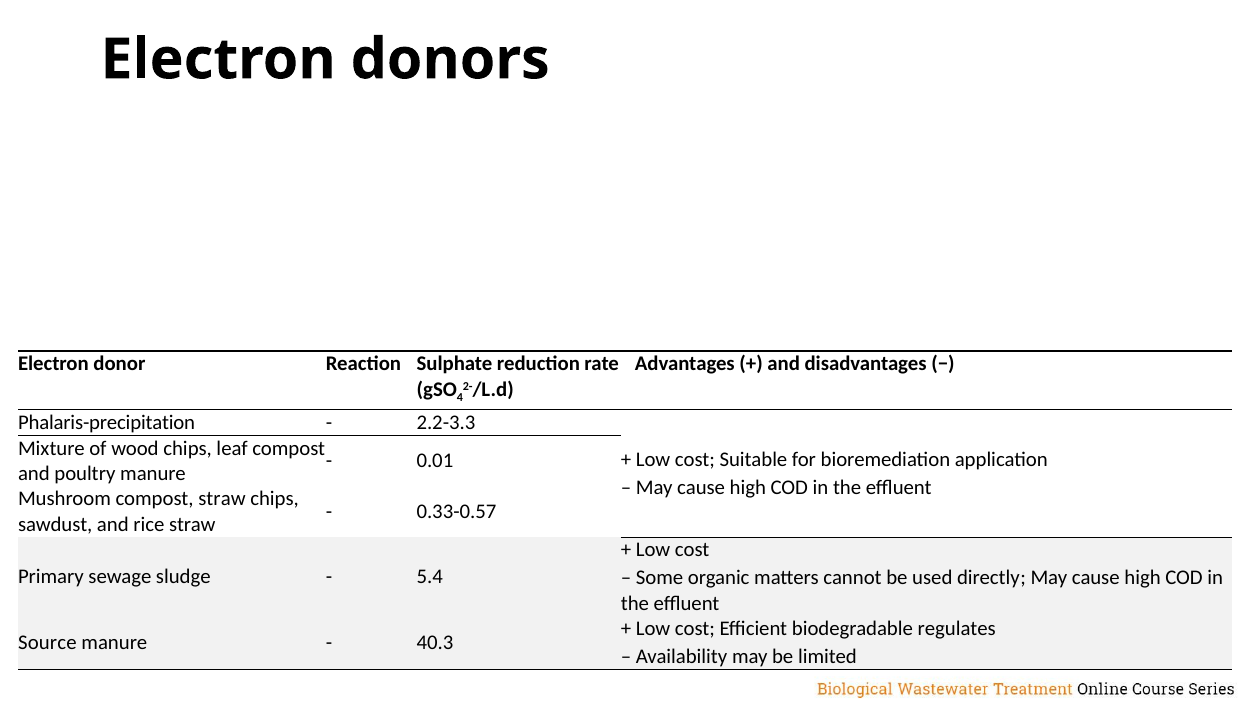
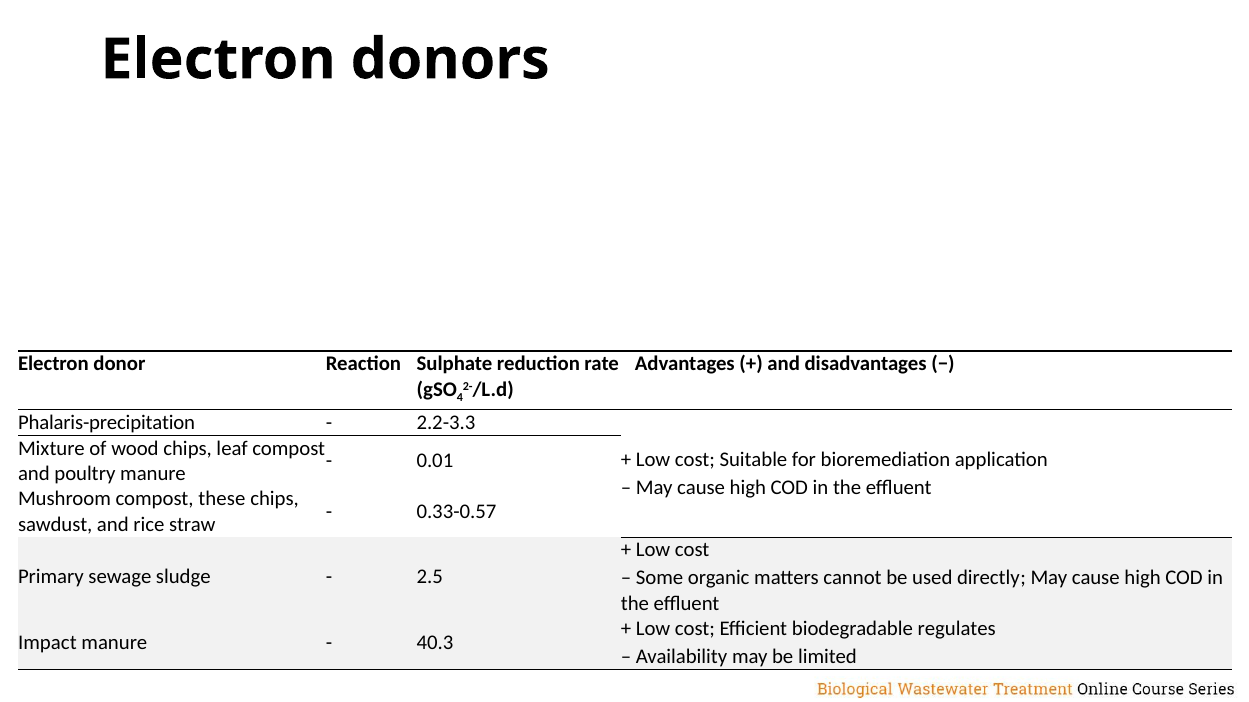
compost straw: straw -> these (222, 500)
5.4: 5.4 -> 2.5 (430, 577)
Source: Source -> Impact (47, 643)
